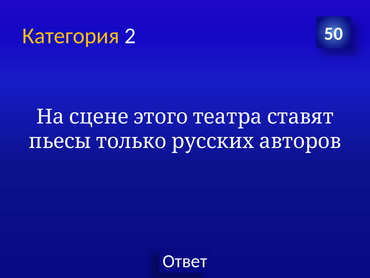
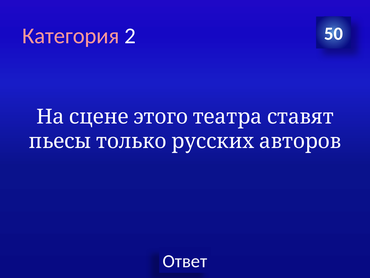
Категория colour: yellow -> pink (71, 36)
